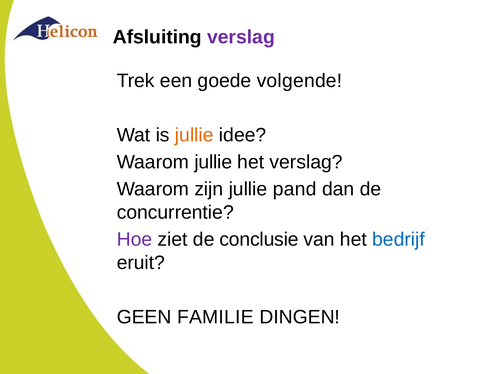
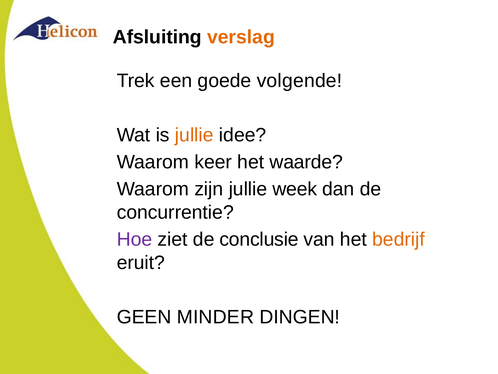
verslag colour: purple -> orange (241, 37)
Waarom jullie: jullie -> keer (213, 162)
het verslag: verslag -> waarde (306, 162)
pand: pand -> week (295, 189)
bedrijf colour: blue -> orange (399, 239)
FAMILIE: FAMILIE -> MINDER (215, 317)
